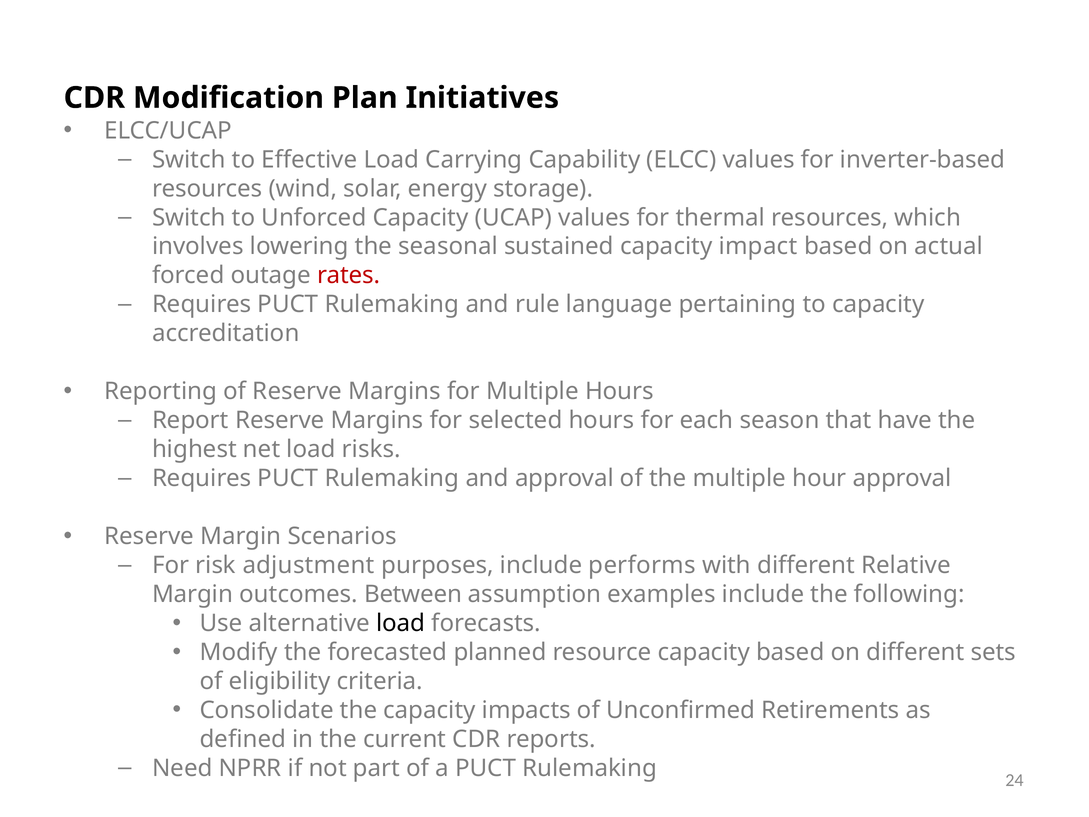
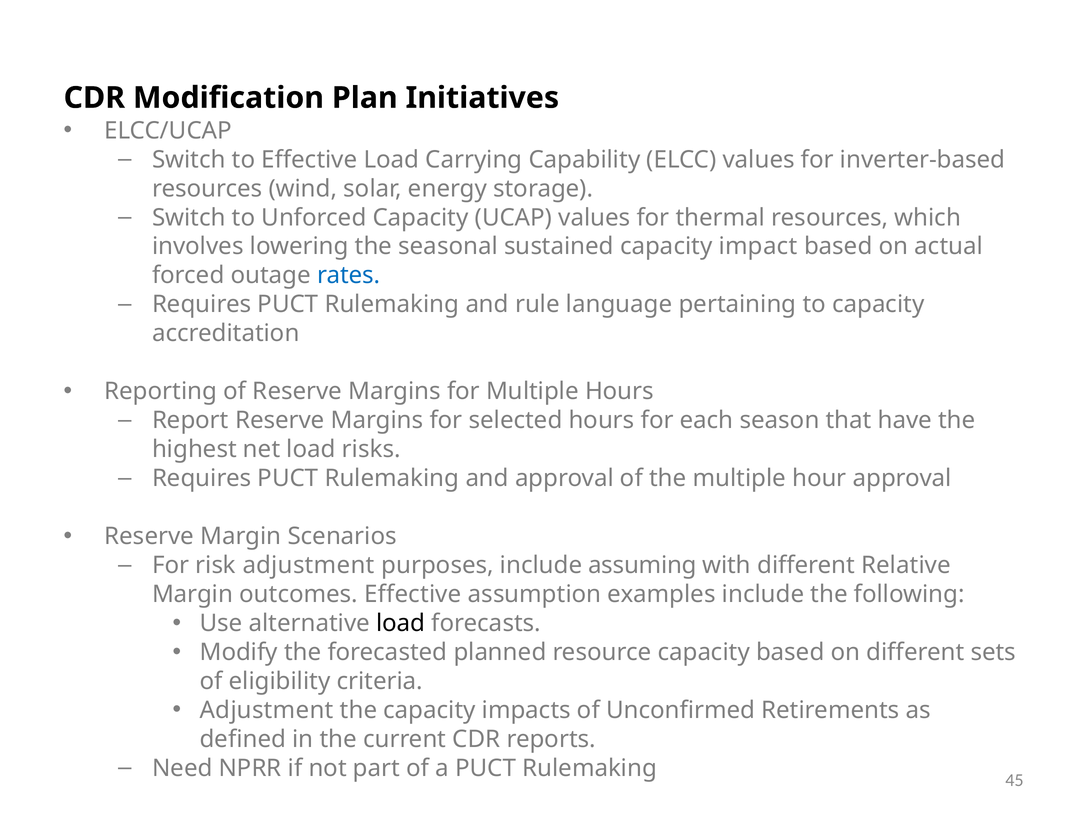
rates colour: red -> blue (349, 275)
performs: performs -> assuming (642, 565)
outcomes Between: Between -> Effective (413, 594)
Consolidate: Consolidate -> Adjustment (267, 710)
24: 24 -> 45 (1014, 780)
